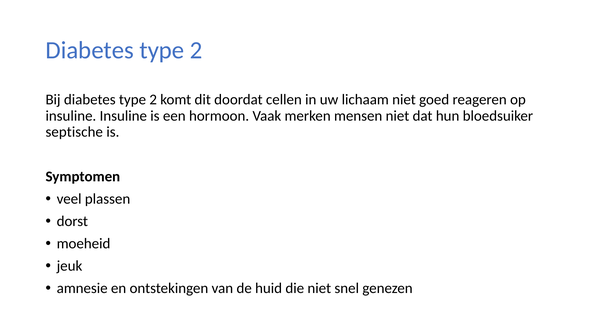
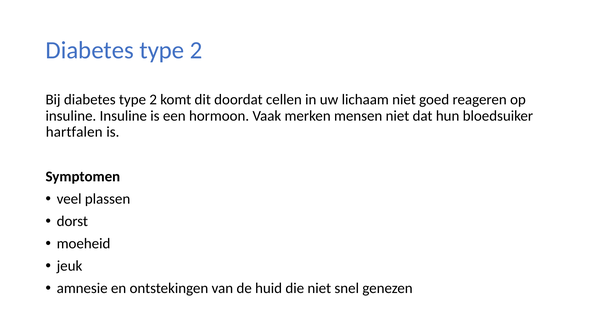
septische: septische -> hartfalen (74, 132)
